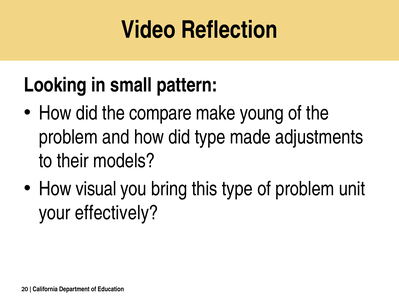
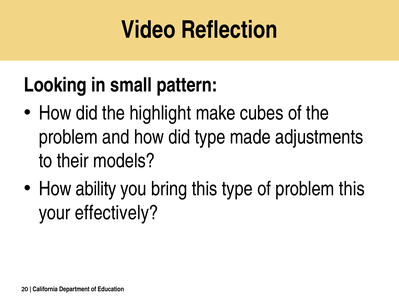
compare: compare -> highlight (160, 113)
young: young -> cubes (262, 113)
visual: visual -> ability (96, 189)
problem unit: unit -> this (352, 189)
